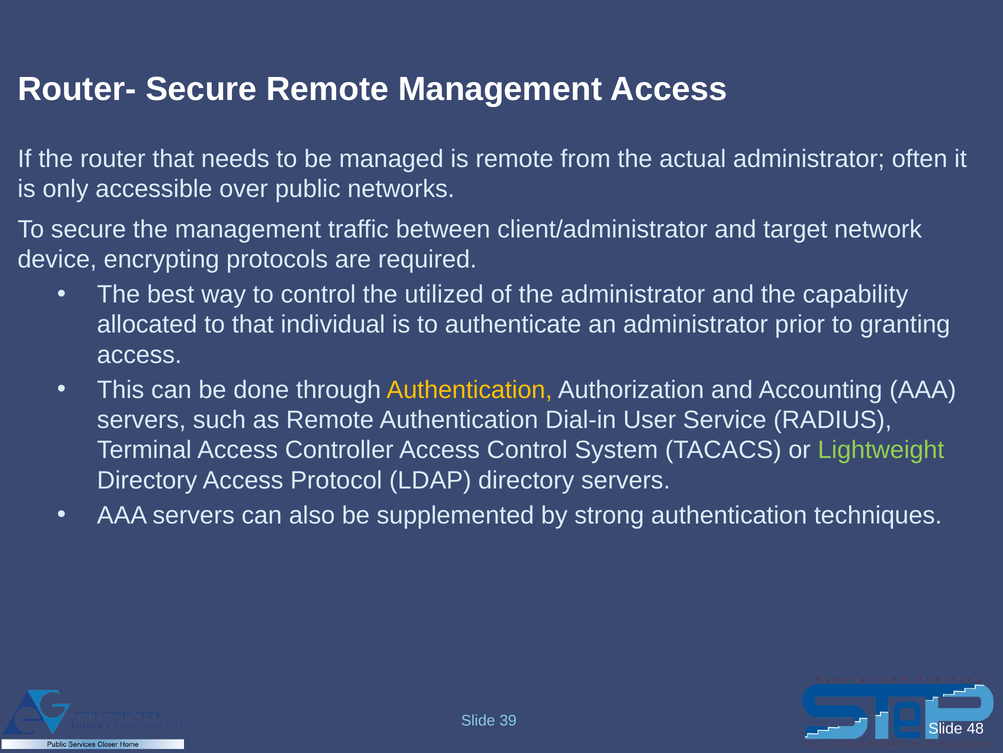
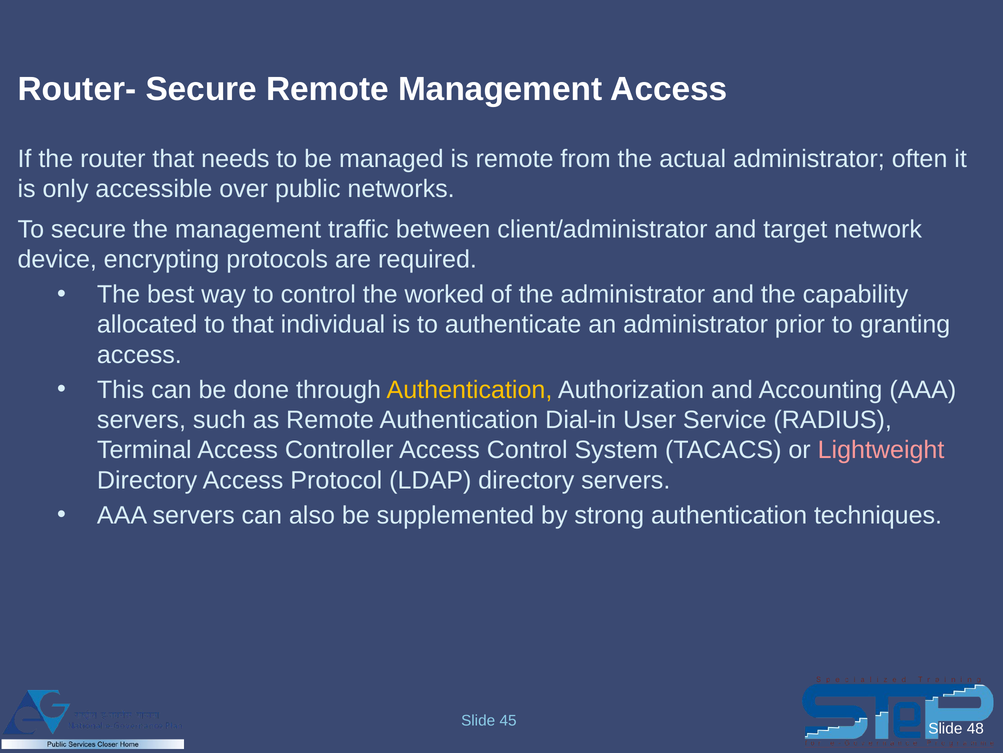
utilized: utilized -> worked (444, 294)
Lightweight colour: light green -> pink (881, 450)
39: 39 -> 45 (508, 720)
